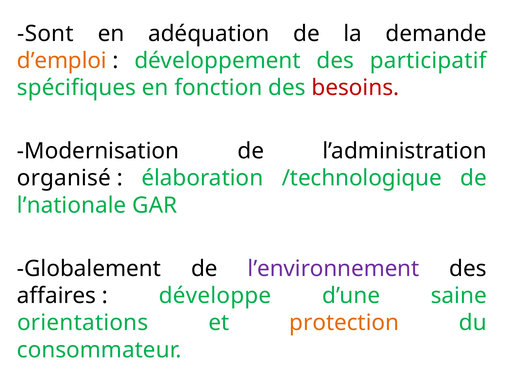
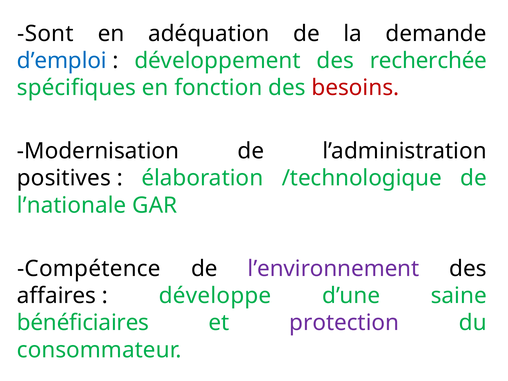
d’emploi colour: orange -> blue (62, 61)
participatif: participatif -> recherchée (428, 61)
organisé: organisé -> positives (64, 178)
Globalement: Globalement -> Compétence (89, 269)
orientations: orientations -> bénéficiaires (83, 323)
protection colour: orange -> purple (344, 323)
